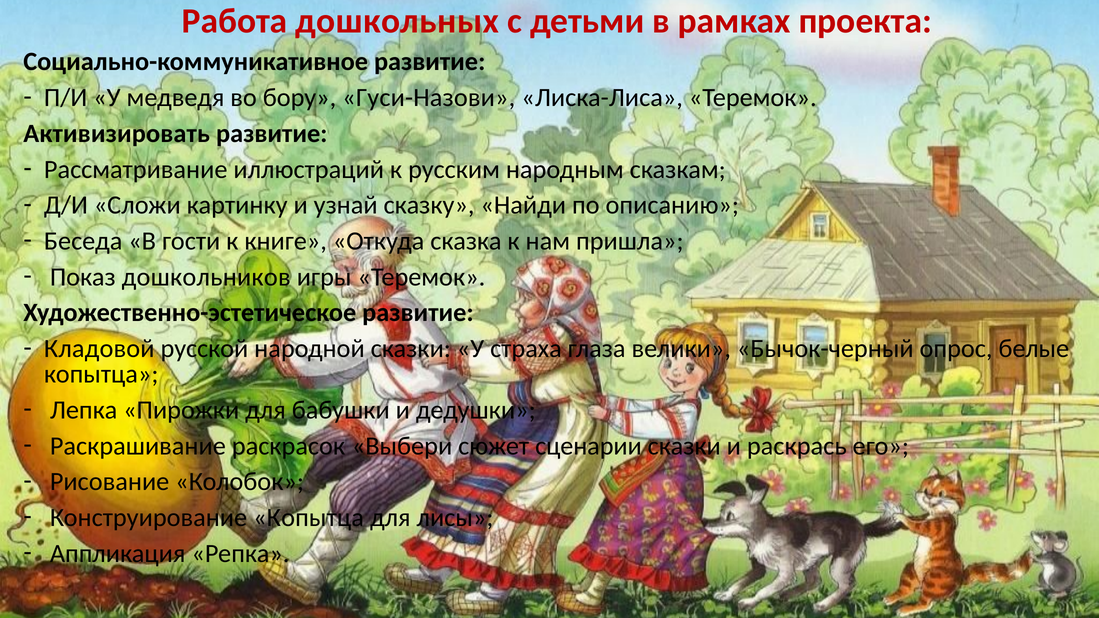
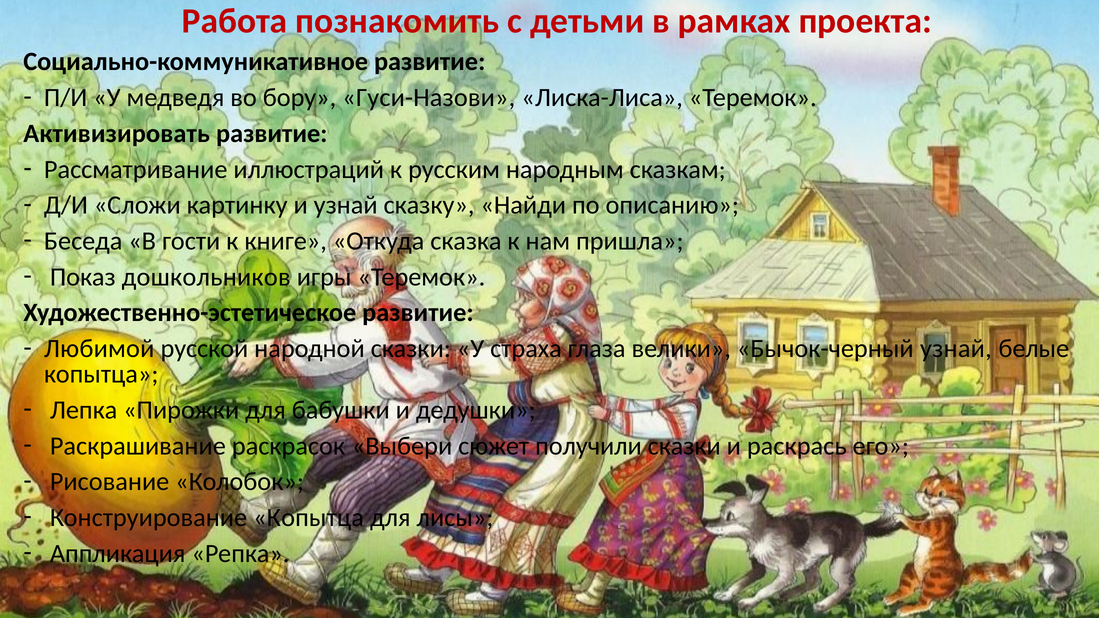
дошкольных: дошкольных -> познакомить (397, 21)
Кладовой: Кладовой -> Любимой (99, 349)
Бычок-черный опрос: опрос -> узнай (956, 349)
сценарии: сценарии -> получили (588, 446)
